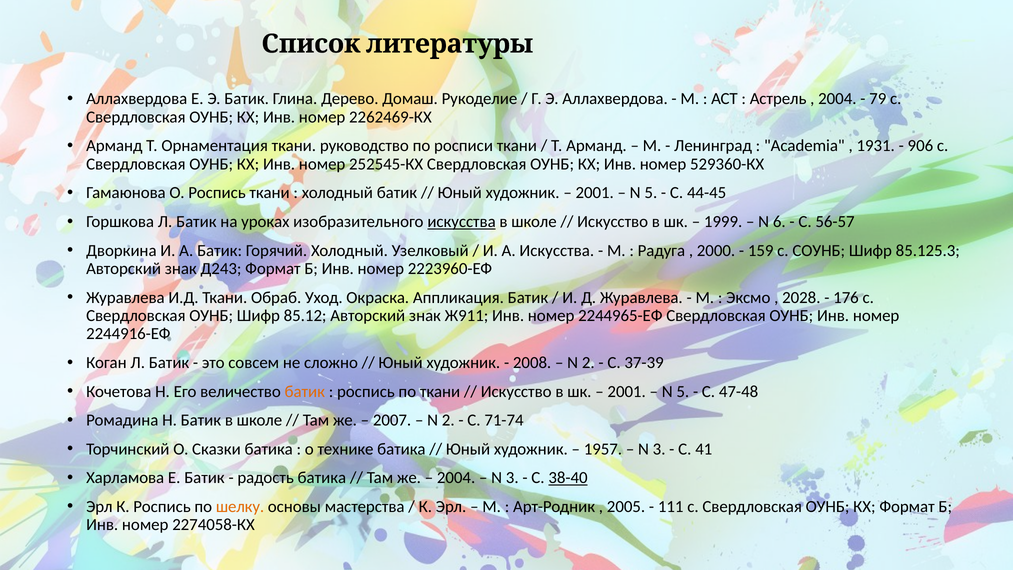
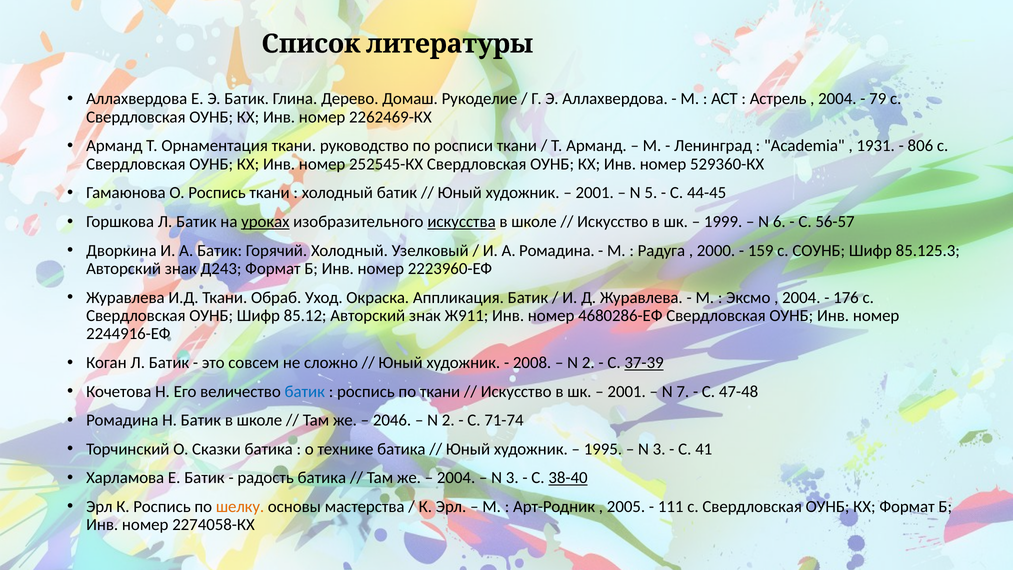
906: 906 -> 806 (920, 146)
уроках underline: none -> present (265, 222)
А Искусства: Искусства -> Ромадина (557, 250)
2028: 2028 -> 2004 (801, 297)
2244965-ЕФ: 2244965-ЕФ -> 4680286-ЕФ (620, 316)
37-39 underline: none -> present (644, 363)
батик colour: orange -> blue (305, 391)
5: 5 -> 7 (683, 391)
2007: 2007 -> 2046 (392, 420)
1957: 1957 -> 1995 (603, 449)
